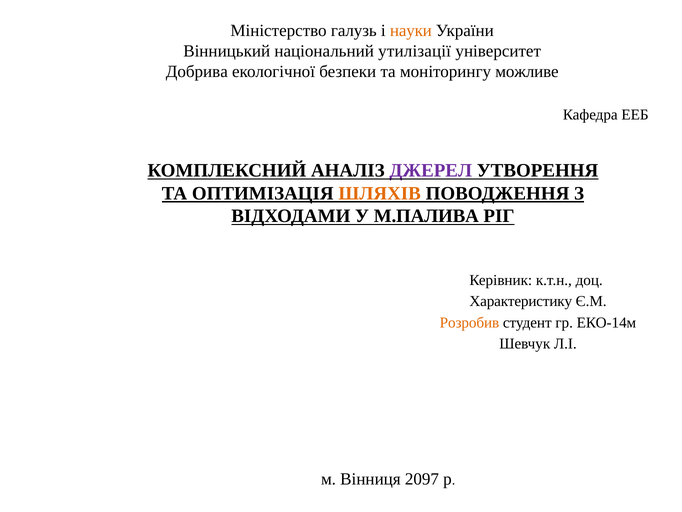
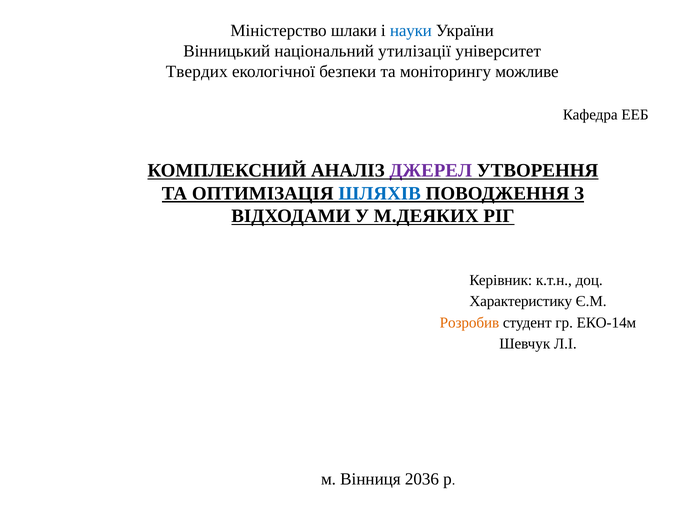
галузь: галузь -> шлаки (354, 31)
науки colour: orange -> blue (411, 31)
Добрива: Добрива -> Твердих (197, 72)
ШЛЯХІВ colour: orange -> blue (380, 193)
М.ПАЛИВА: М.ПАЛИВА -> М.ДЕЯКИХ (426, 216)
2097: 2097 -> 2036 (422, 479)
